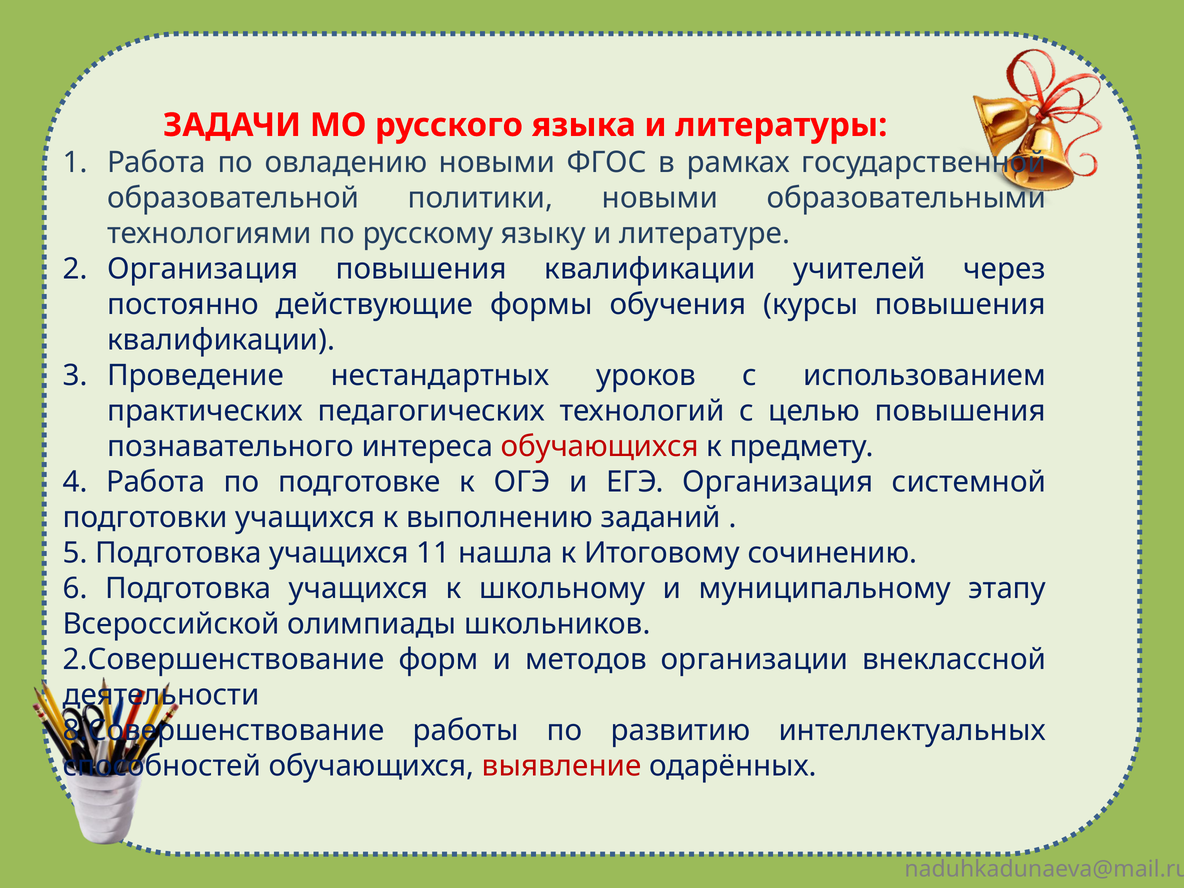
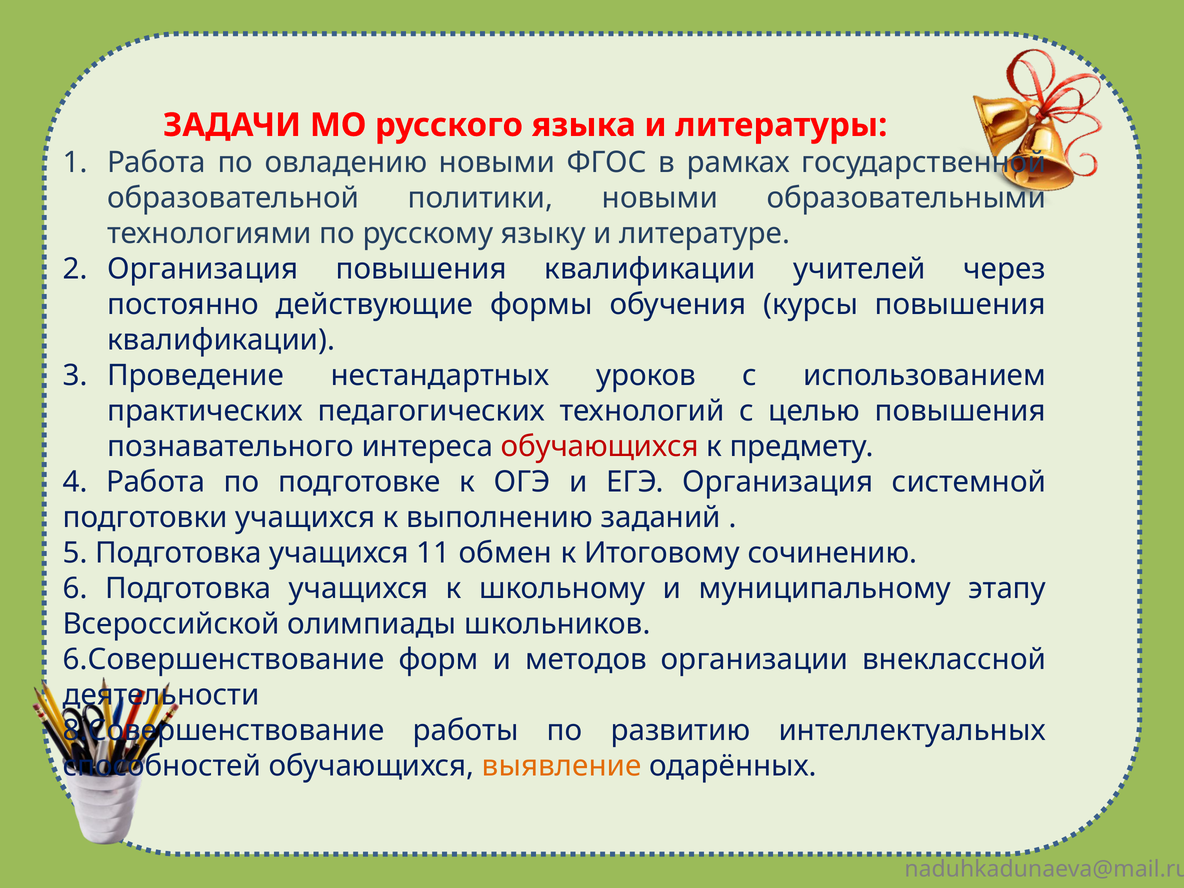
нашла: нашла -> обмен (505, 553)
2.Совершенствование: 2.Совершенствование -> 6.Совершенствование (224, 660)
выявление colour: red -> orange (562, 766)
